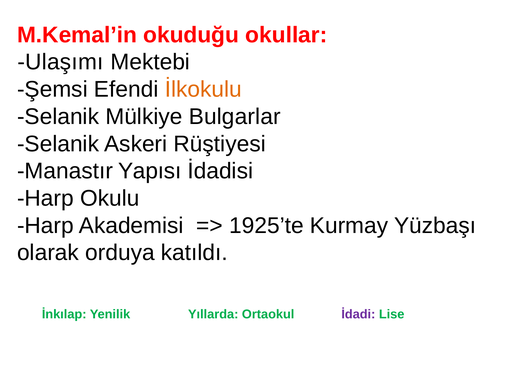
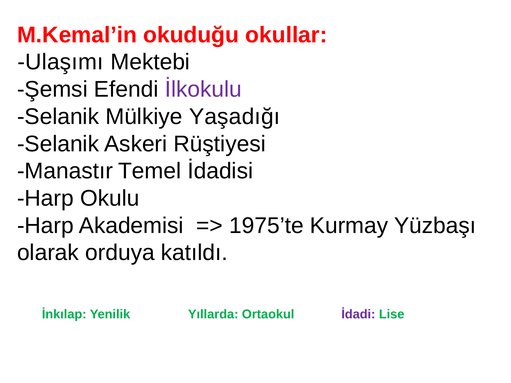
İlkokulu colour: orange -> purple (203, 89)
Bulgarlar: Bulgarlar -> Yaşadığı (235, 117)
Yapısı: Yapısı -> Temel (150, 171)
1925’te: 1925’te -> 1975’te (266, 226)
